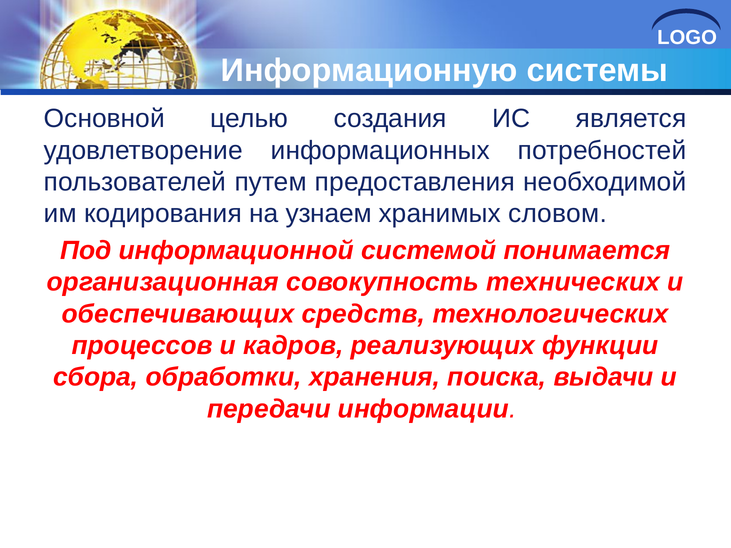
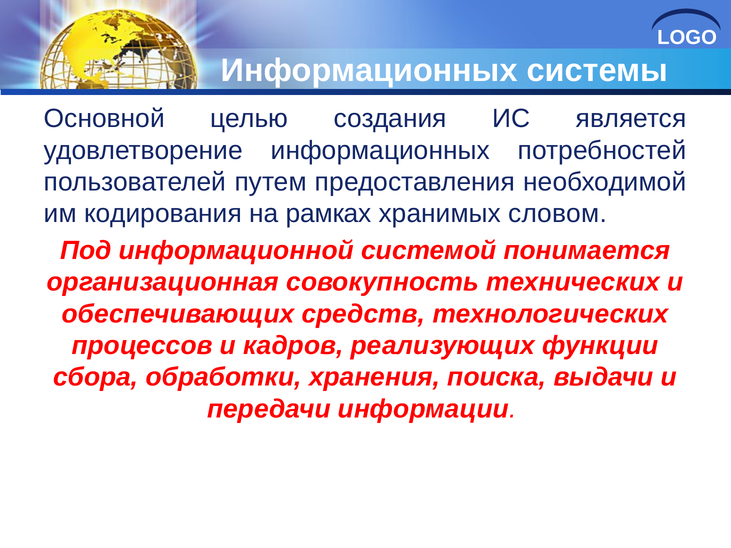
Информационную: Информационную -> Информационных (369, 70)
узнаем: узнаем -> рамках (329, 214)
